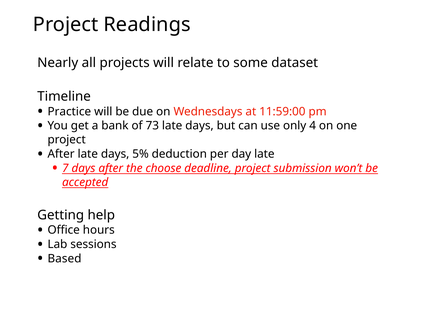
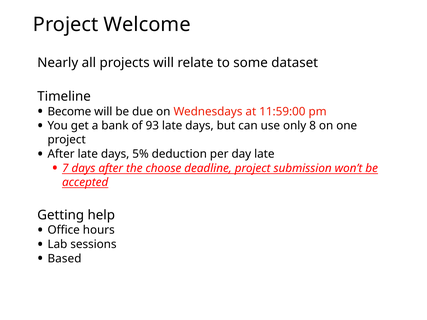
Readings: Readings -> Welcome (147, 25)
Practice: Practice -> Become (69, 112)
73: 73 -> 93 (152, 126)
4: 4 -> 8 (313, 126)
